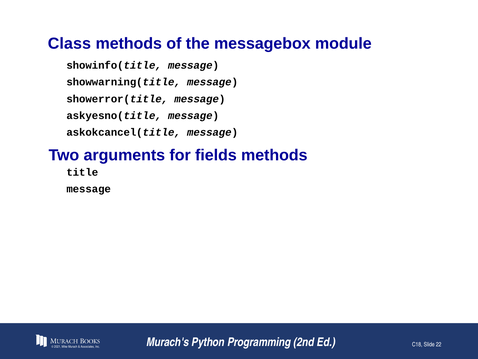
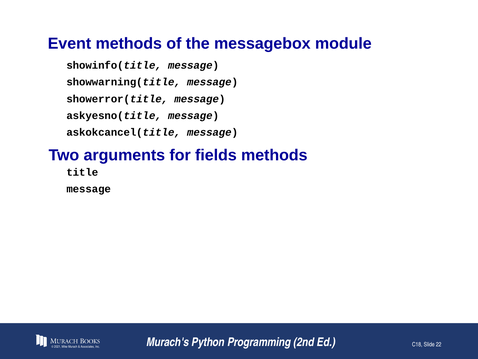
Class: Class -> Event (69, 43)
